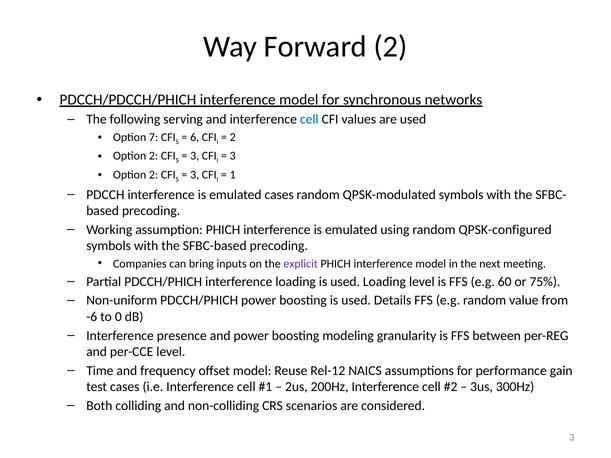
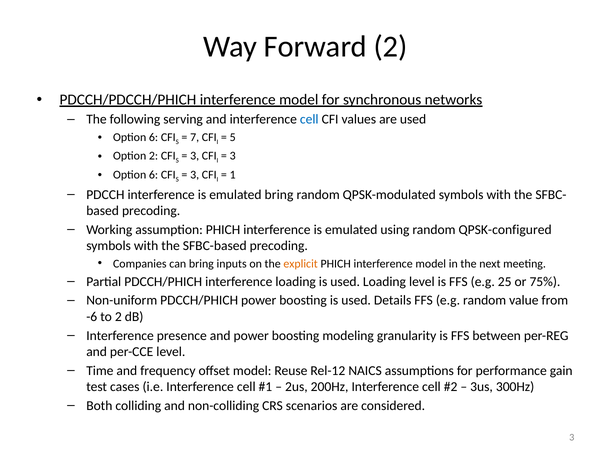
7: 7 -> 6 (154, 137)
6: 6 -> 7 (195, 137)
2: 2 -> 5 (233, 137)
2: 2 -> 6 (154, 175)
emulated cases: cases -> bring (279, 195)
explicit colour: purple -> orange (301, 264)
60: 60 -> 25 (505, 282)
to 0: 0 -> 2 (118, 317)
